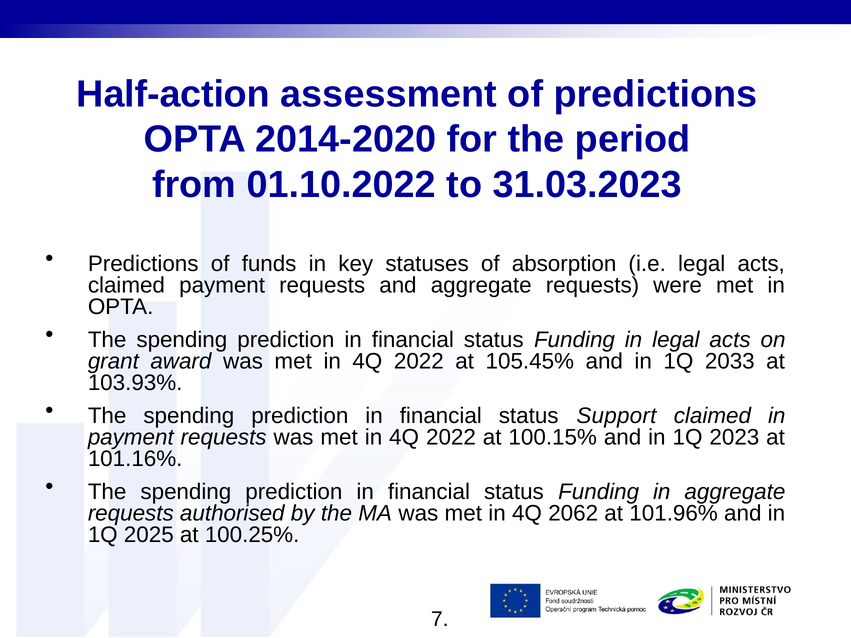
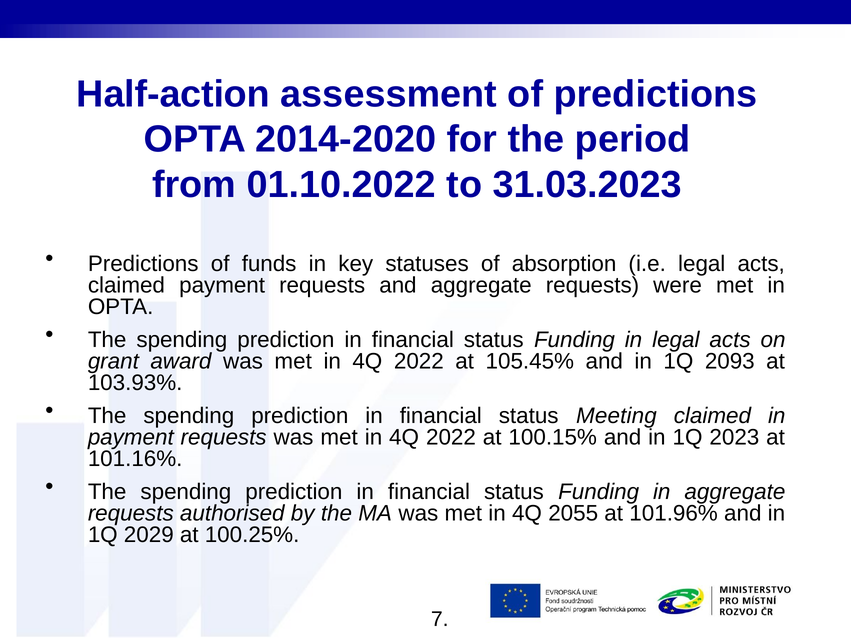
2033: 2033 -> 2093 (730, 362)
Support: Support -> Meeting (616, 416)
2062: 2062 -> 2055 (573, 513)
2025: 2025 -> 2029 (149, 535)
